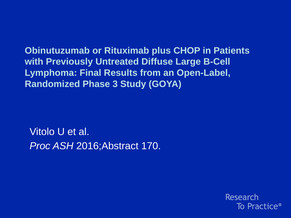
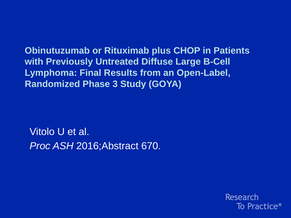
170: 170 -> 670 (151, 146)
